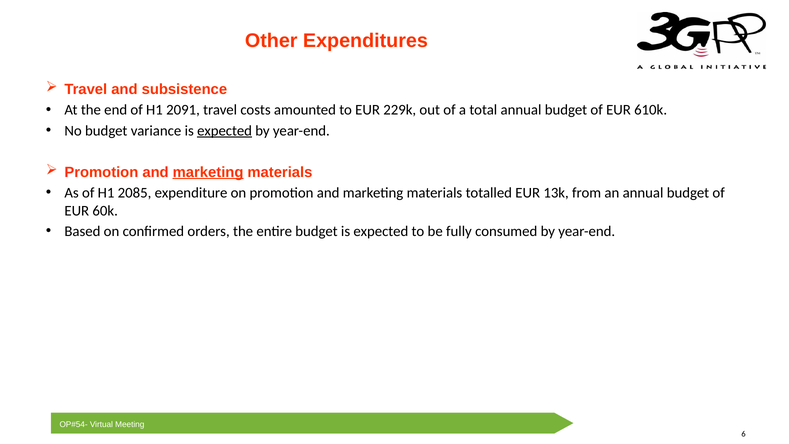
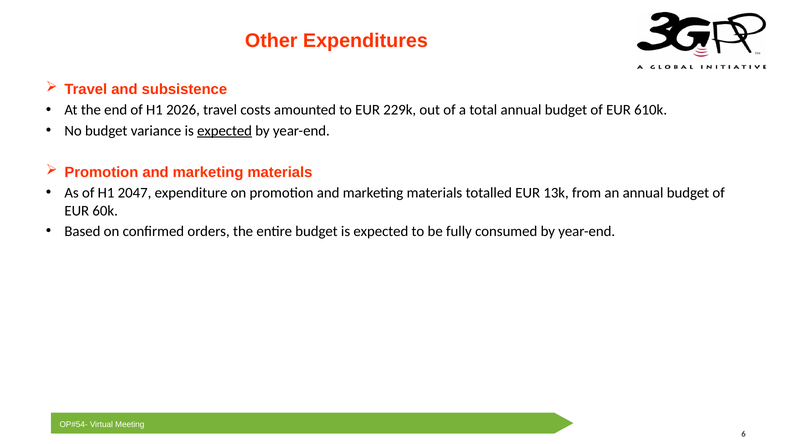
2091: 2091 -> 2026 (183, 110)
marketing underline: present -> none (208, 172)
2085: 2085 -> 2047 (135, 193)
